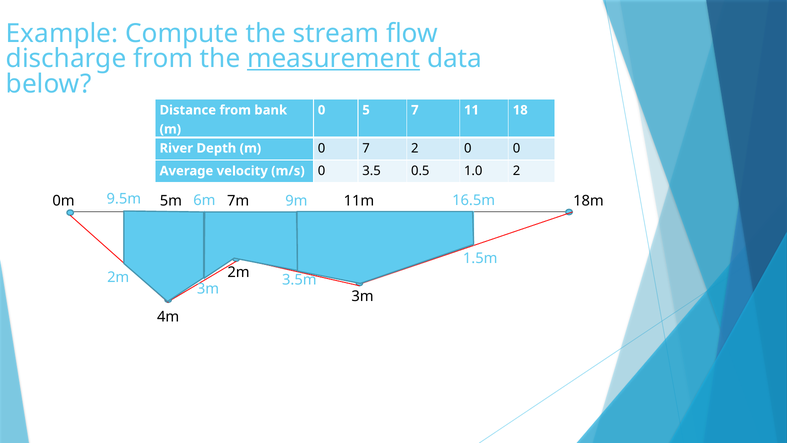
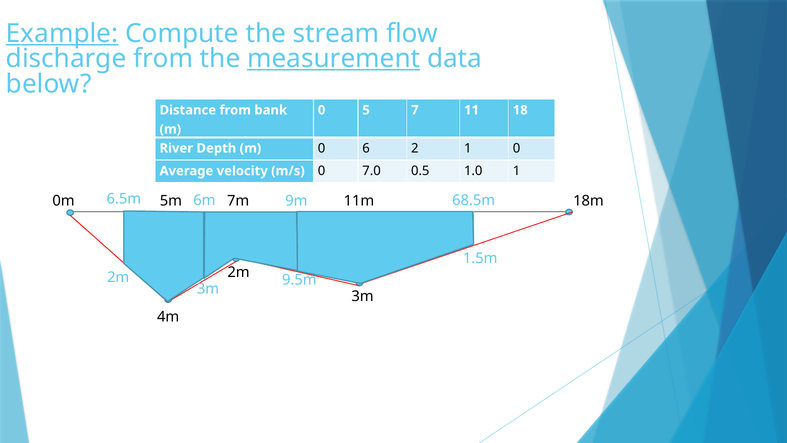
Example underline: none -> present (62, 33)
0 7: 7 -> 6 (366, 148)
2 0: 0 -> 1 (468, 148)
3.5: 3.5 -> 7.0 (372, 171)
1.0 2: 2 -> 1 (517, 171)
9.5m: 9.5m -> 6.5m (124, 199)
16.5m: 16.5m -> 68.5m (474, 200)
3.5m: 3.5m -> 9.5m (299, 280)
